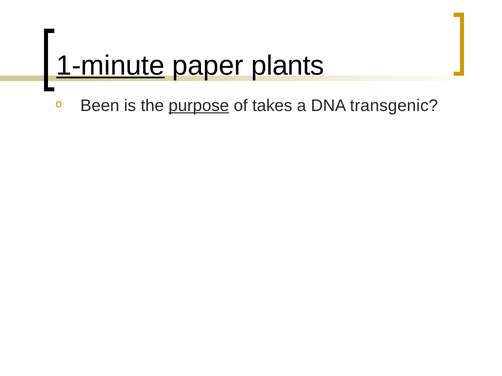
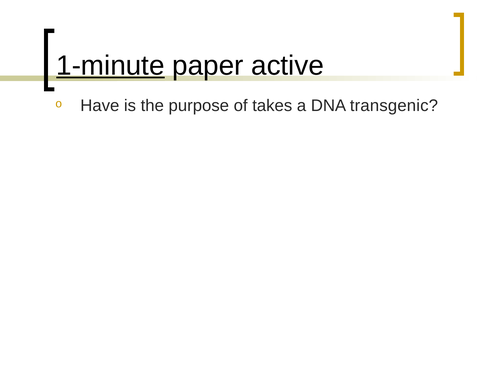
plants: plants -> active (288, 66)
Been: Been -> Have (100, 106)
purpose underline: present -> none (199, 106)
